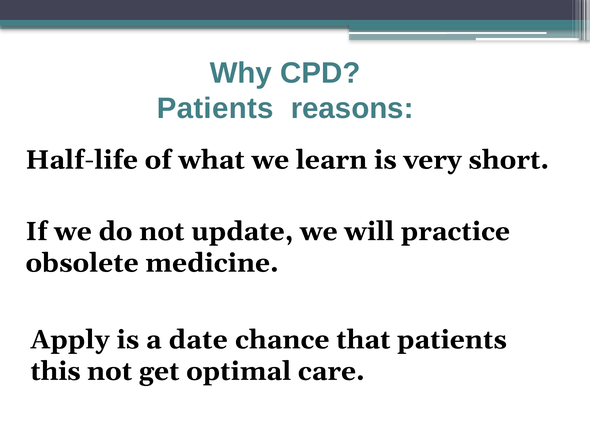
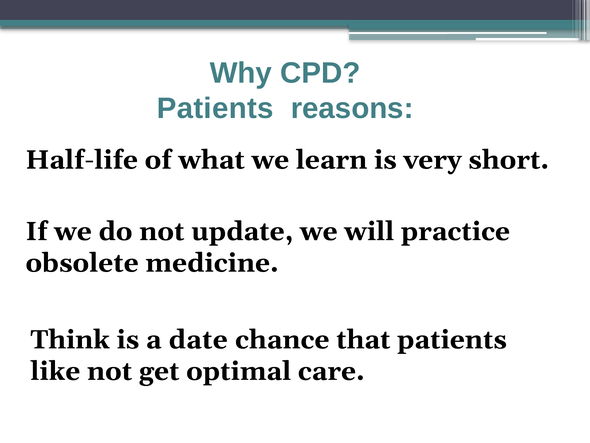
Apply: Apply -> Think (70, 339)
this: this -> like (55, 371)
